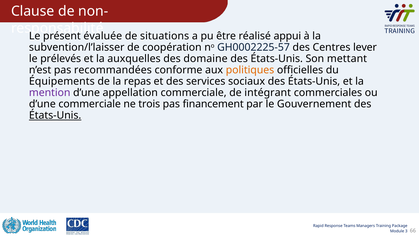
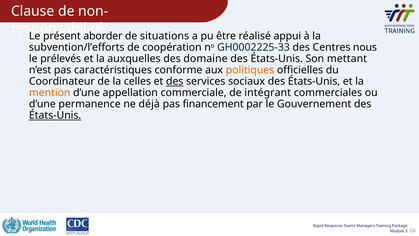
évaluée: évaluée -> aborder (103, 36)
subvention/l’laisser: subvention/l’laisser -> subvention/l’efforts (77, 47)
GH0002225-57: GH0002225-57 -> GH0002225-33 (254, 47)
lever: lever -> nous (365, 47)
recommandées: recommandées -> caractéristiques (113, 70)
Équipements: Équipements -> Coordinateur (62, 81)
repas: repas -> celles (137, 81)
des underline: none -> present (175, 81)
mention colour: purple -> orange (50, 93)
d’une commerciale: commerciale -> permanence (90, 104)
trois: trois -> déjà (149, 104)
